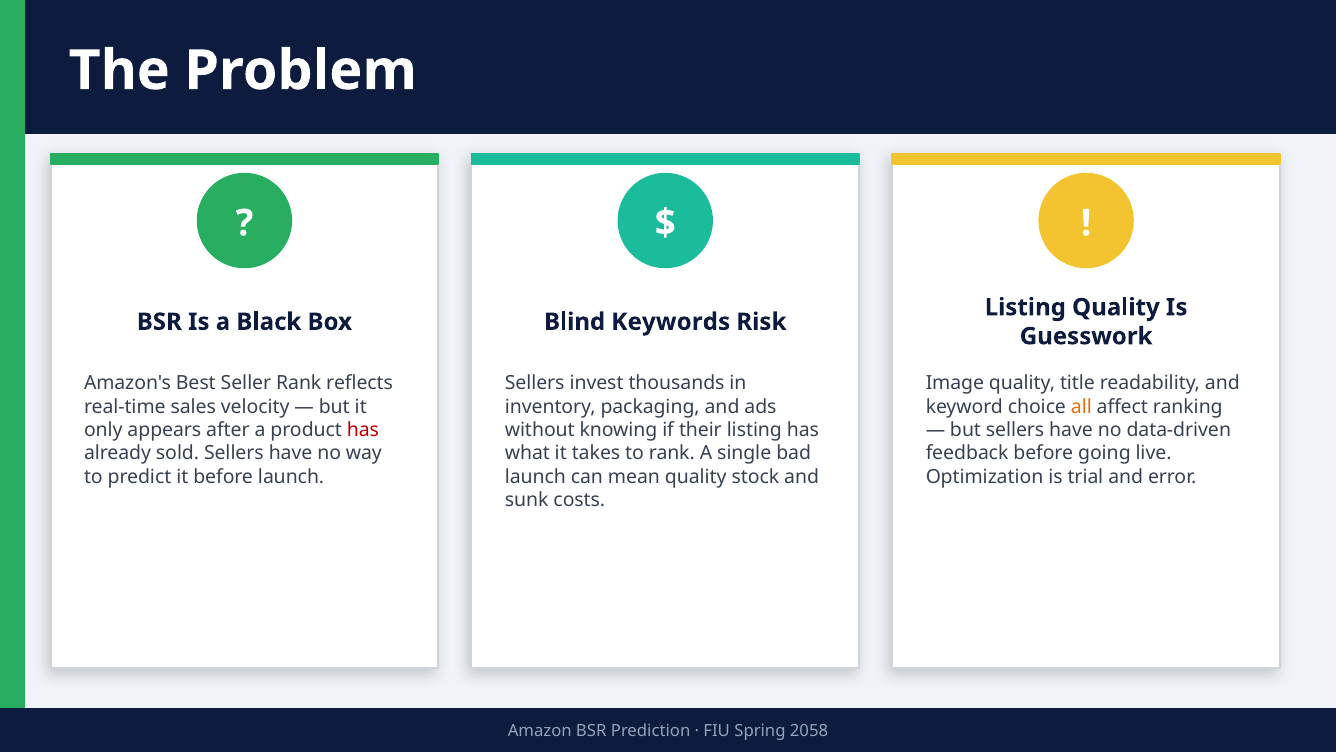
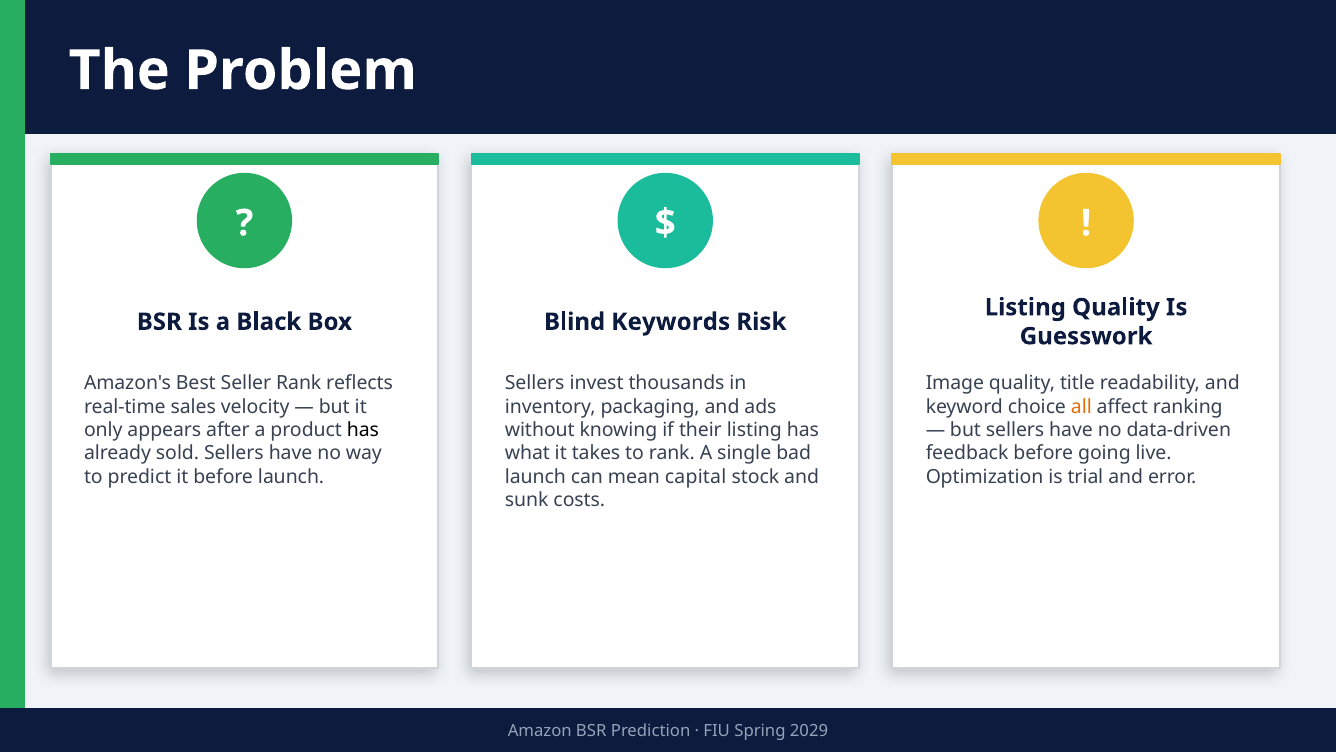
has colour: red -> black (363, 430)
mean quality: quality -> capital (696, 476)
2058: 2058 -> 2029 (809, 731)
